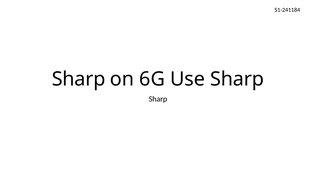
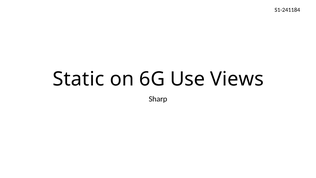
Sharp: Sharp -> Static (78, 79)
Use Sharp: Sharp -> Views (237, 79)
